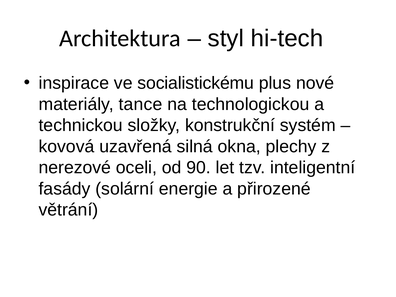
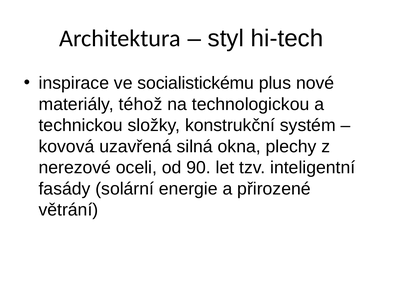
tance: tance -> téhož (140, 104)
